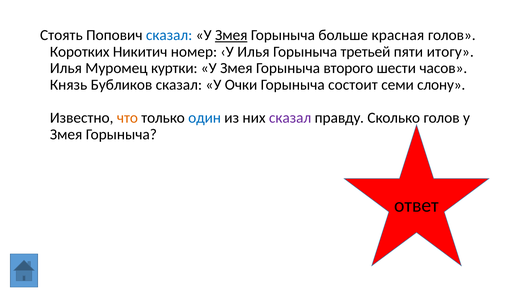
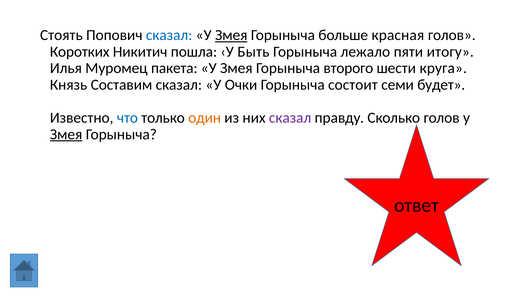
номер: номер -> пошла (194, 52)
‹У Илья: Илья -> Быть (253, 52)
третьей: третьей -> лежало (365, 52)
куртки: куртки -> пакета (174, 68)
часов: часов -> круга (443, 68)
Бубликов: Бубликов -> Составим (121, 85)
слону: слону -> будет (441, 85)
что colour: orange -> blue (127, 118)
один colour: blue -> orange (205, 118)
Змея underline: none -> present (66, 135)
